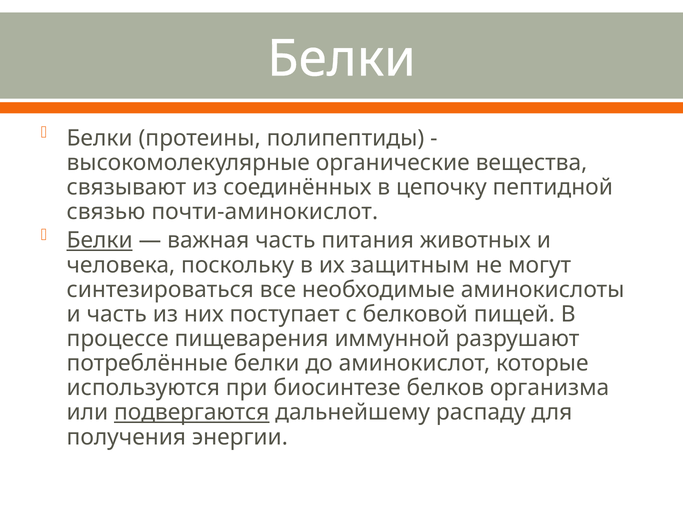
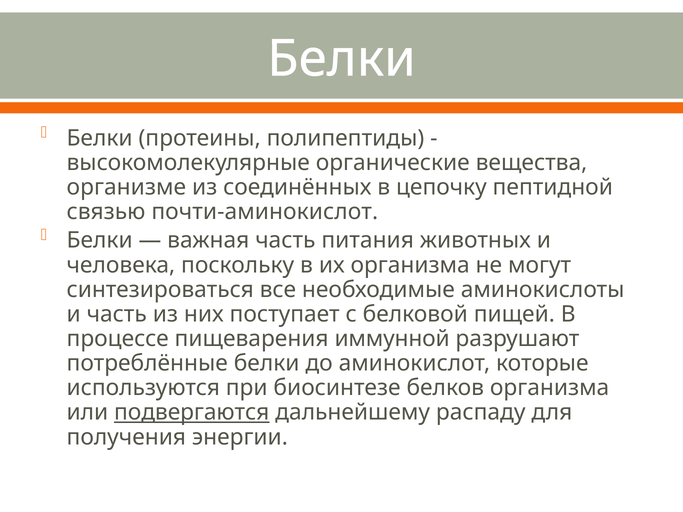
связывают: связывают -> организме (126, 187)
Белки underline: present -> none (100, 241)
их защитным: защитным -> организма (410, 265)
